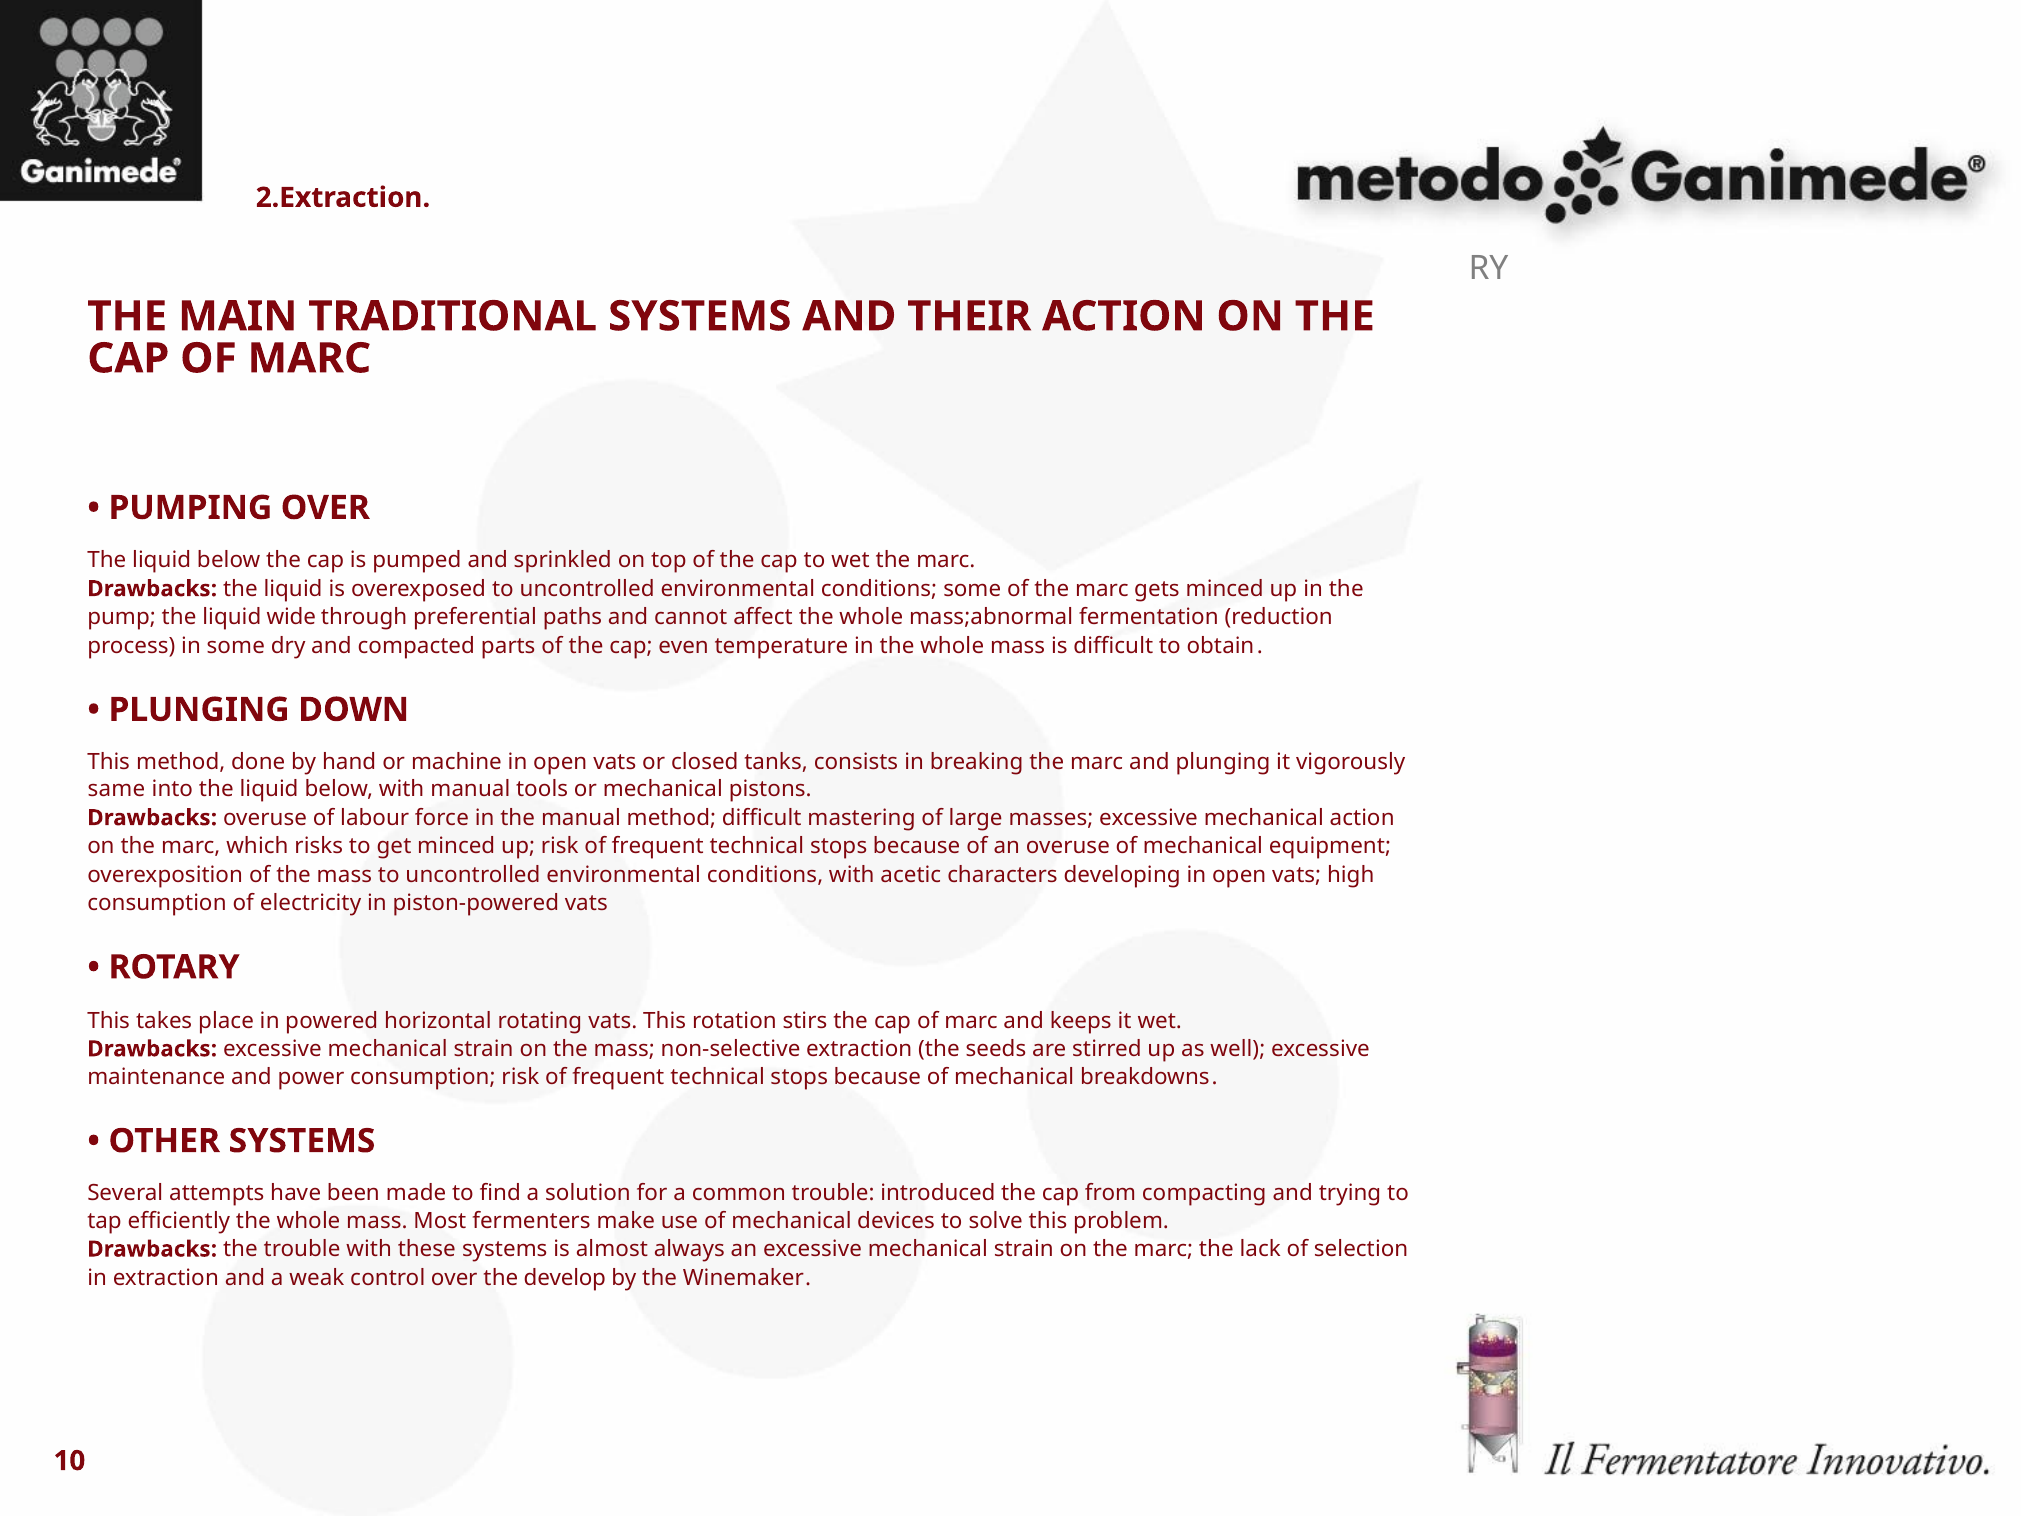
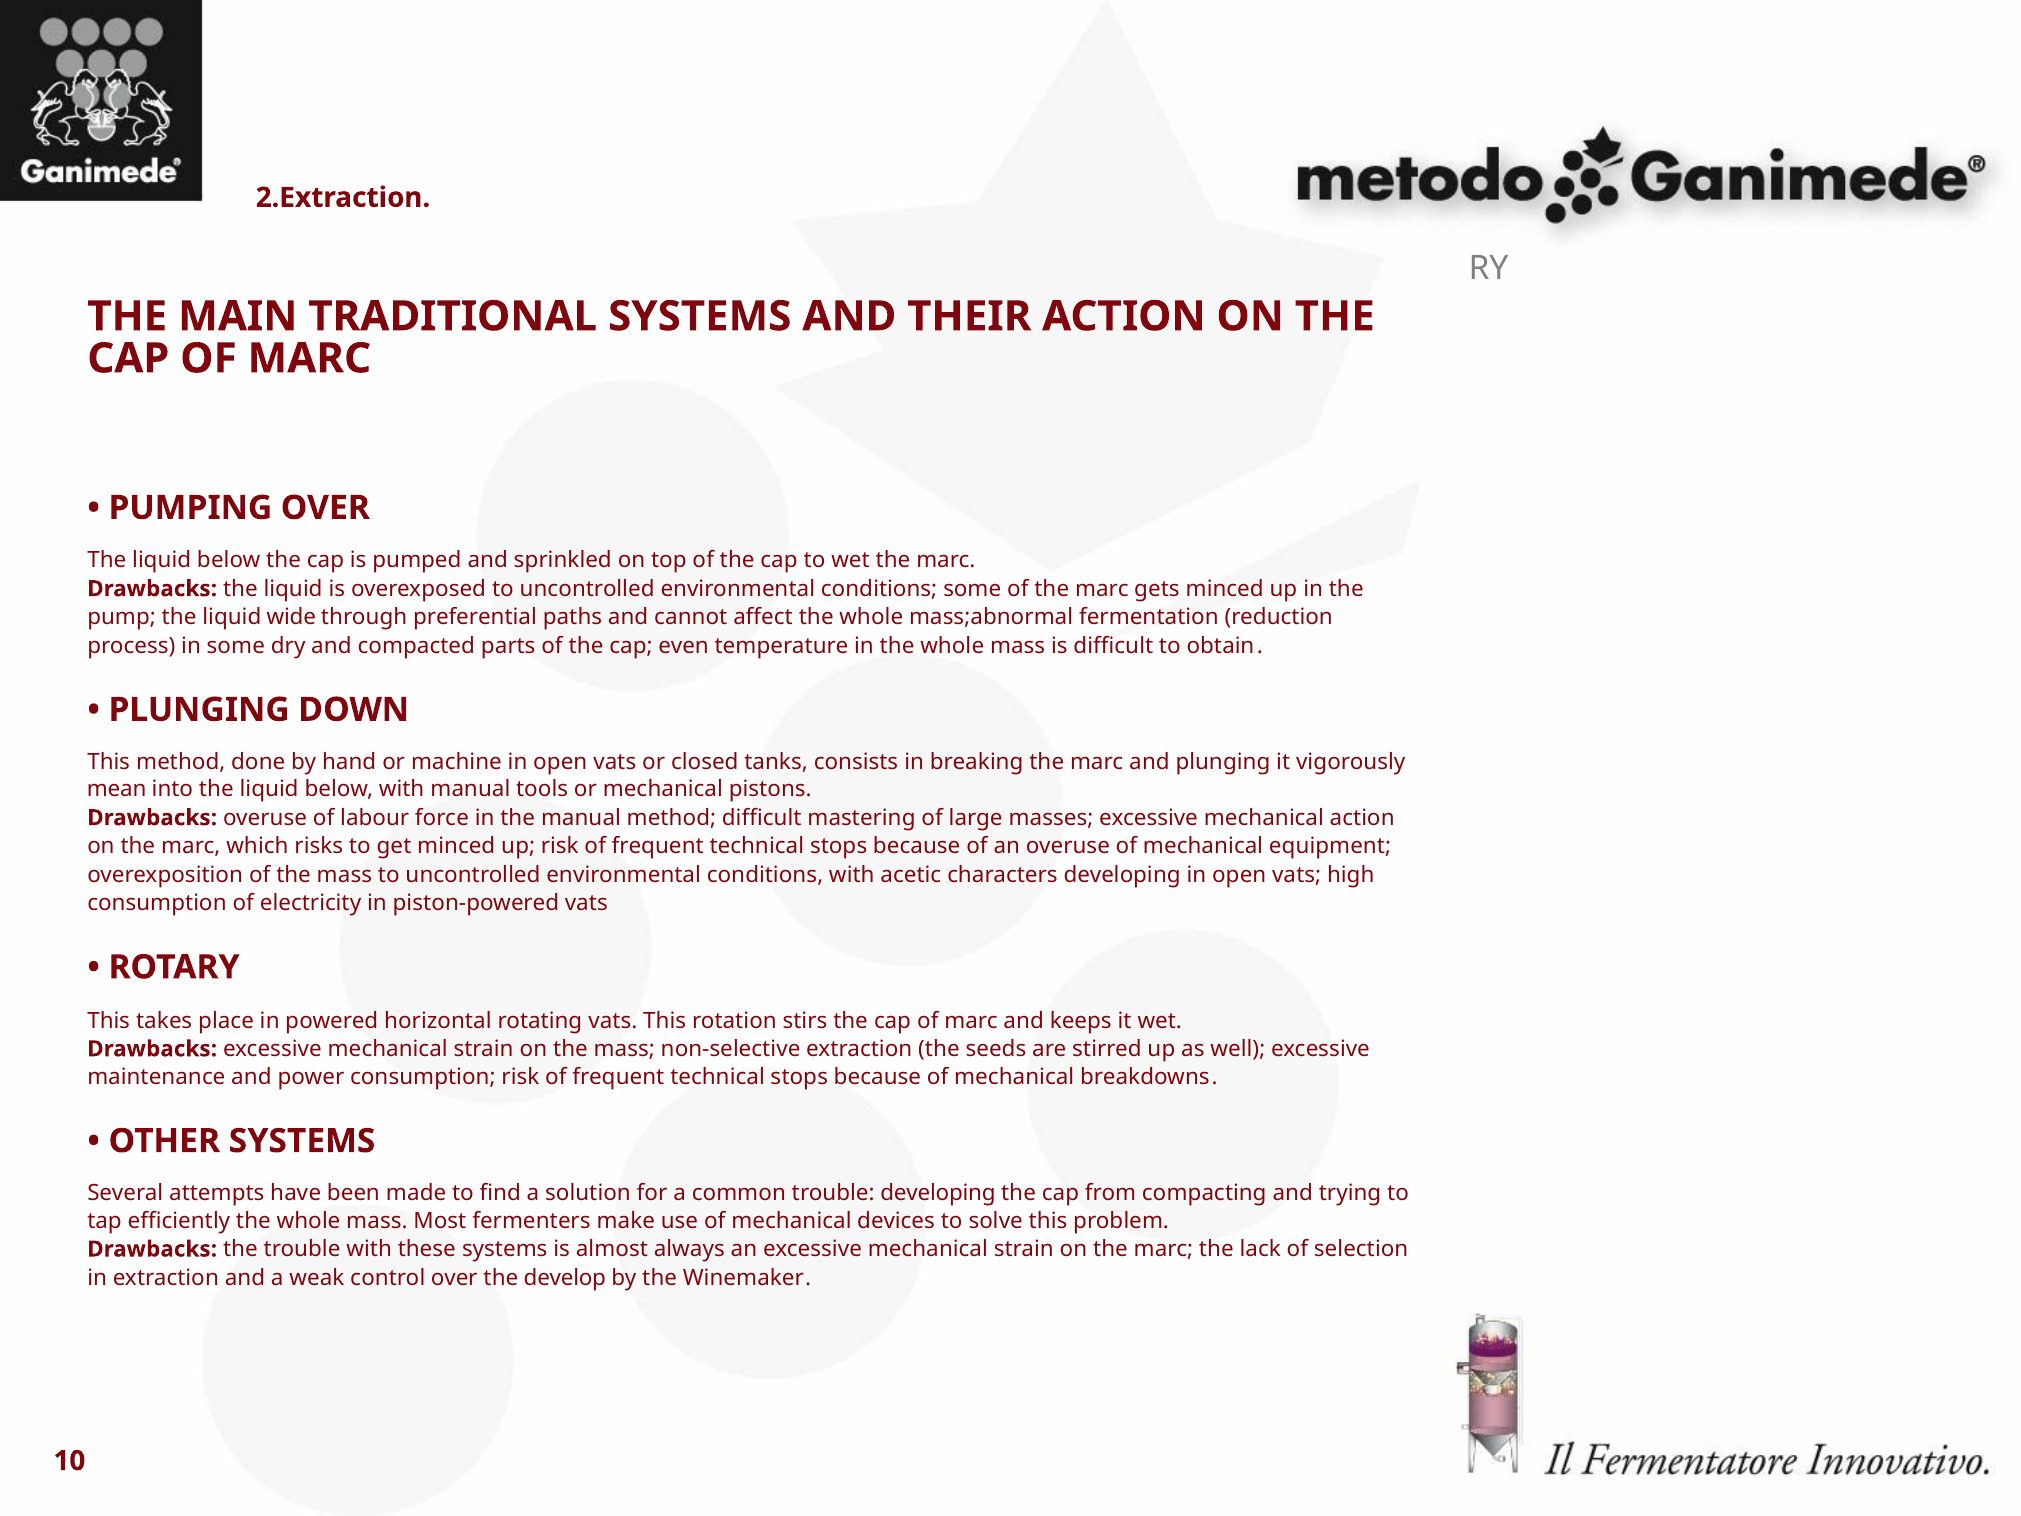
same: same -> mean (117, 789)
trouble introduced: introduced -> developing (938, 1193)
